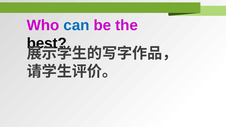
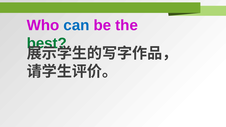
best colour: black -> green (47, 43)
